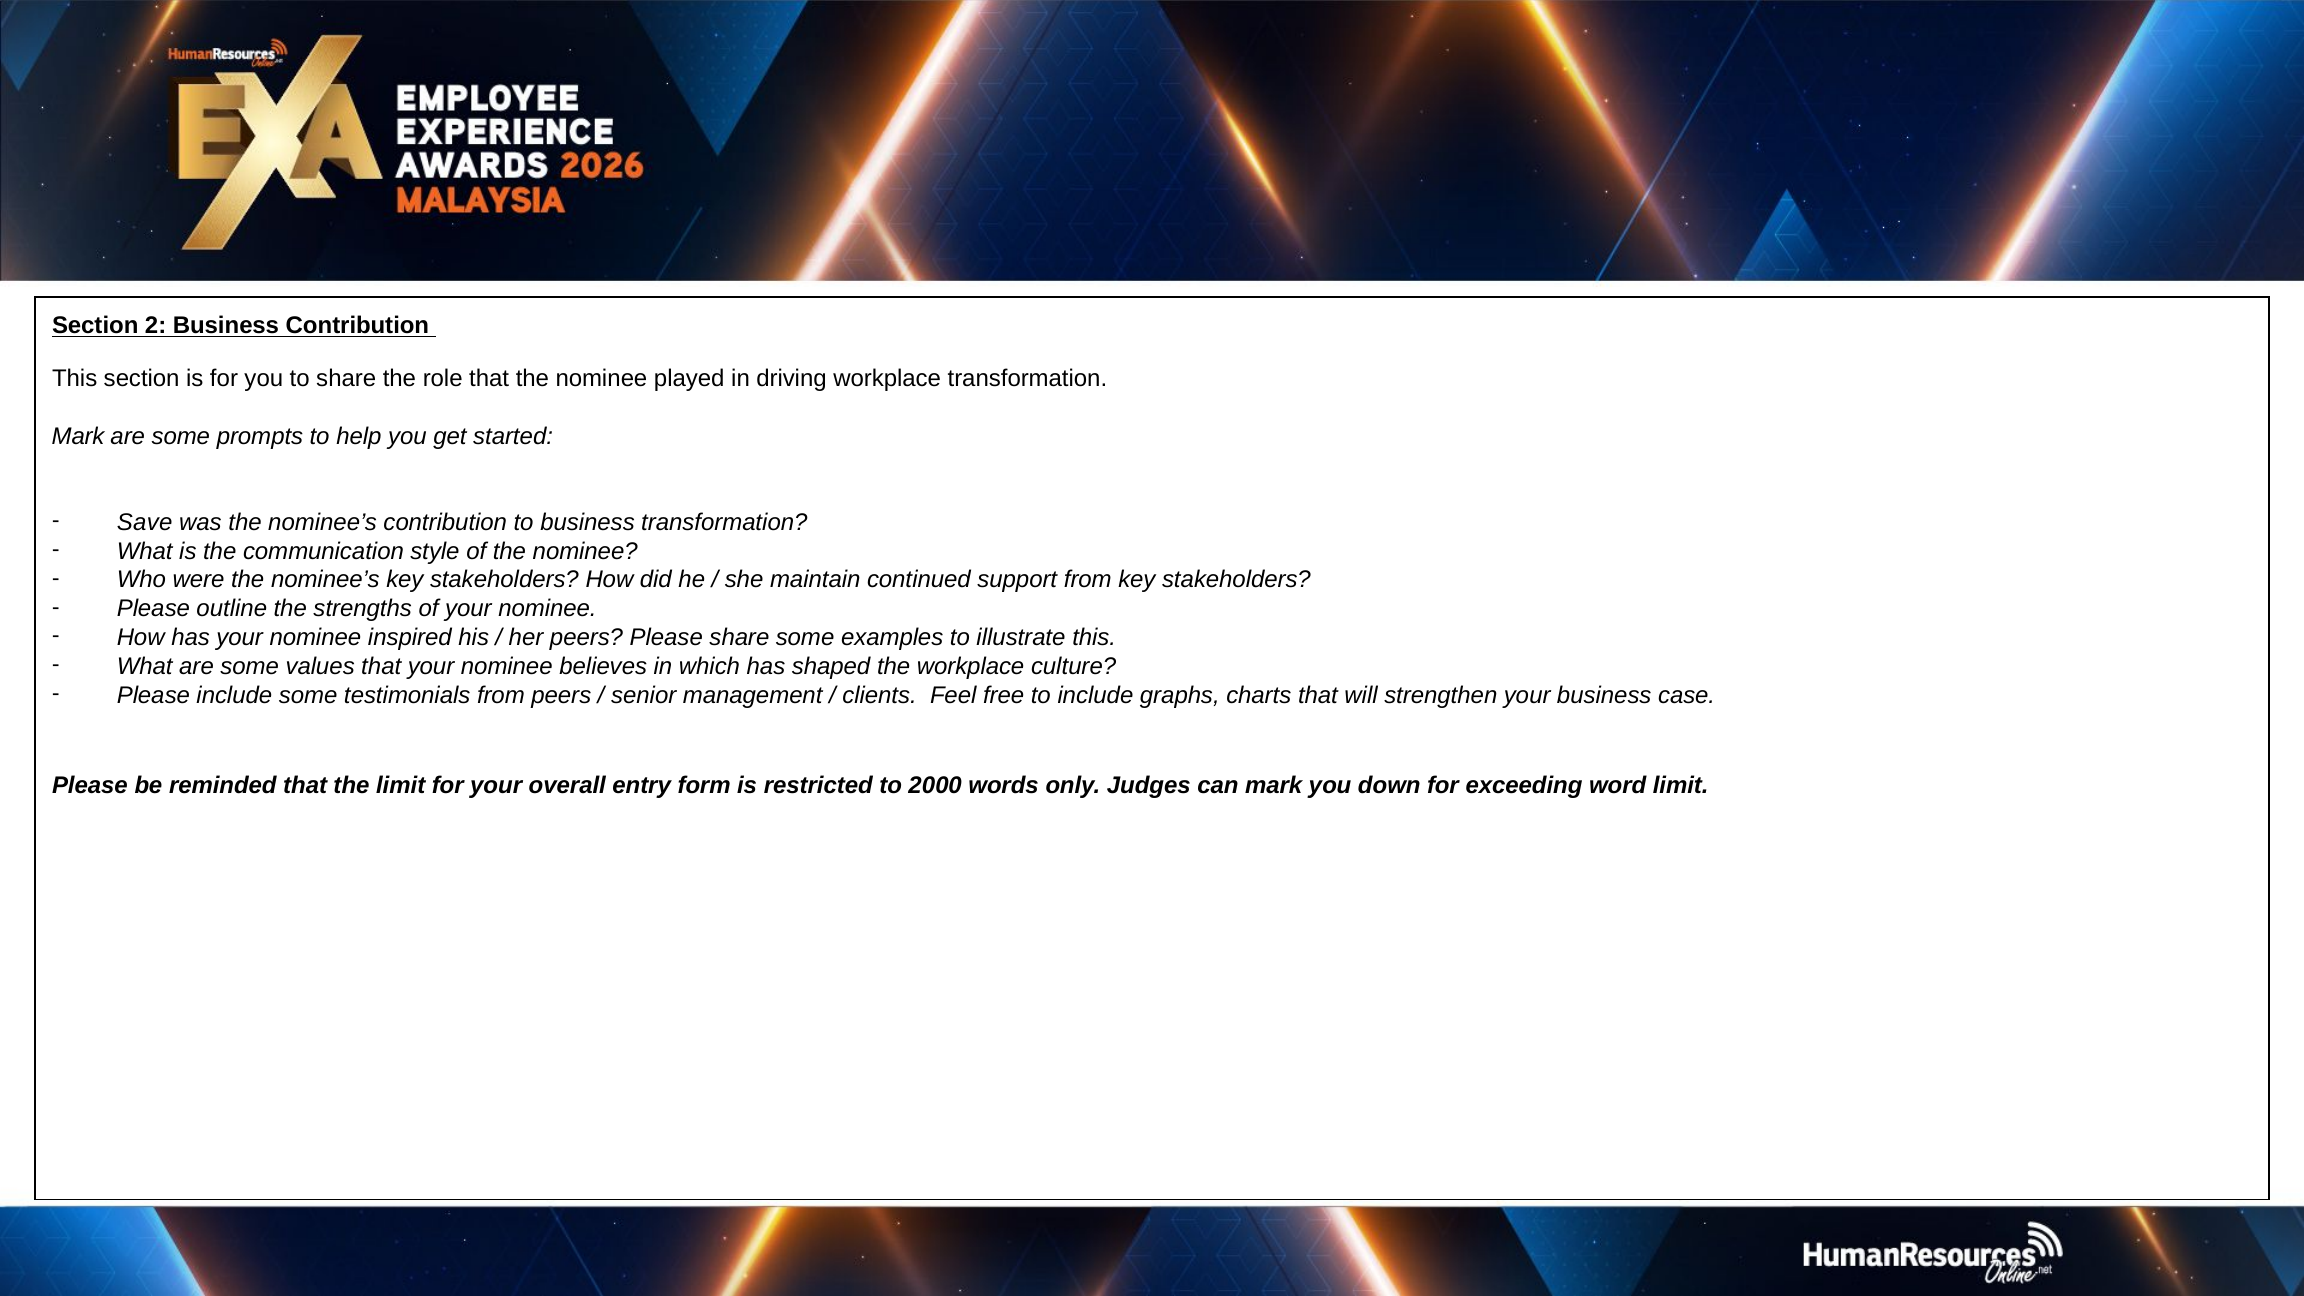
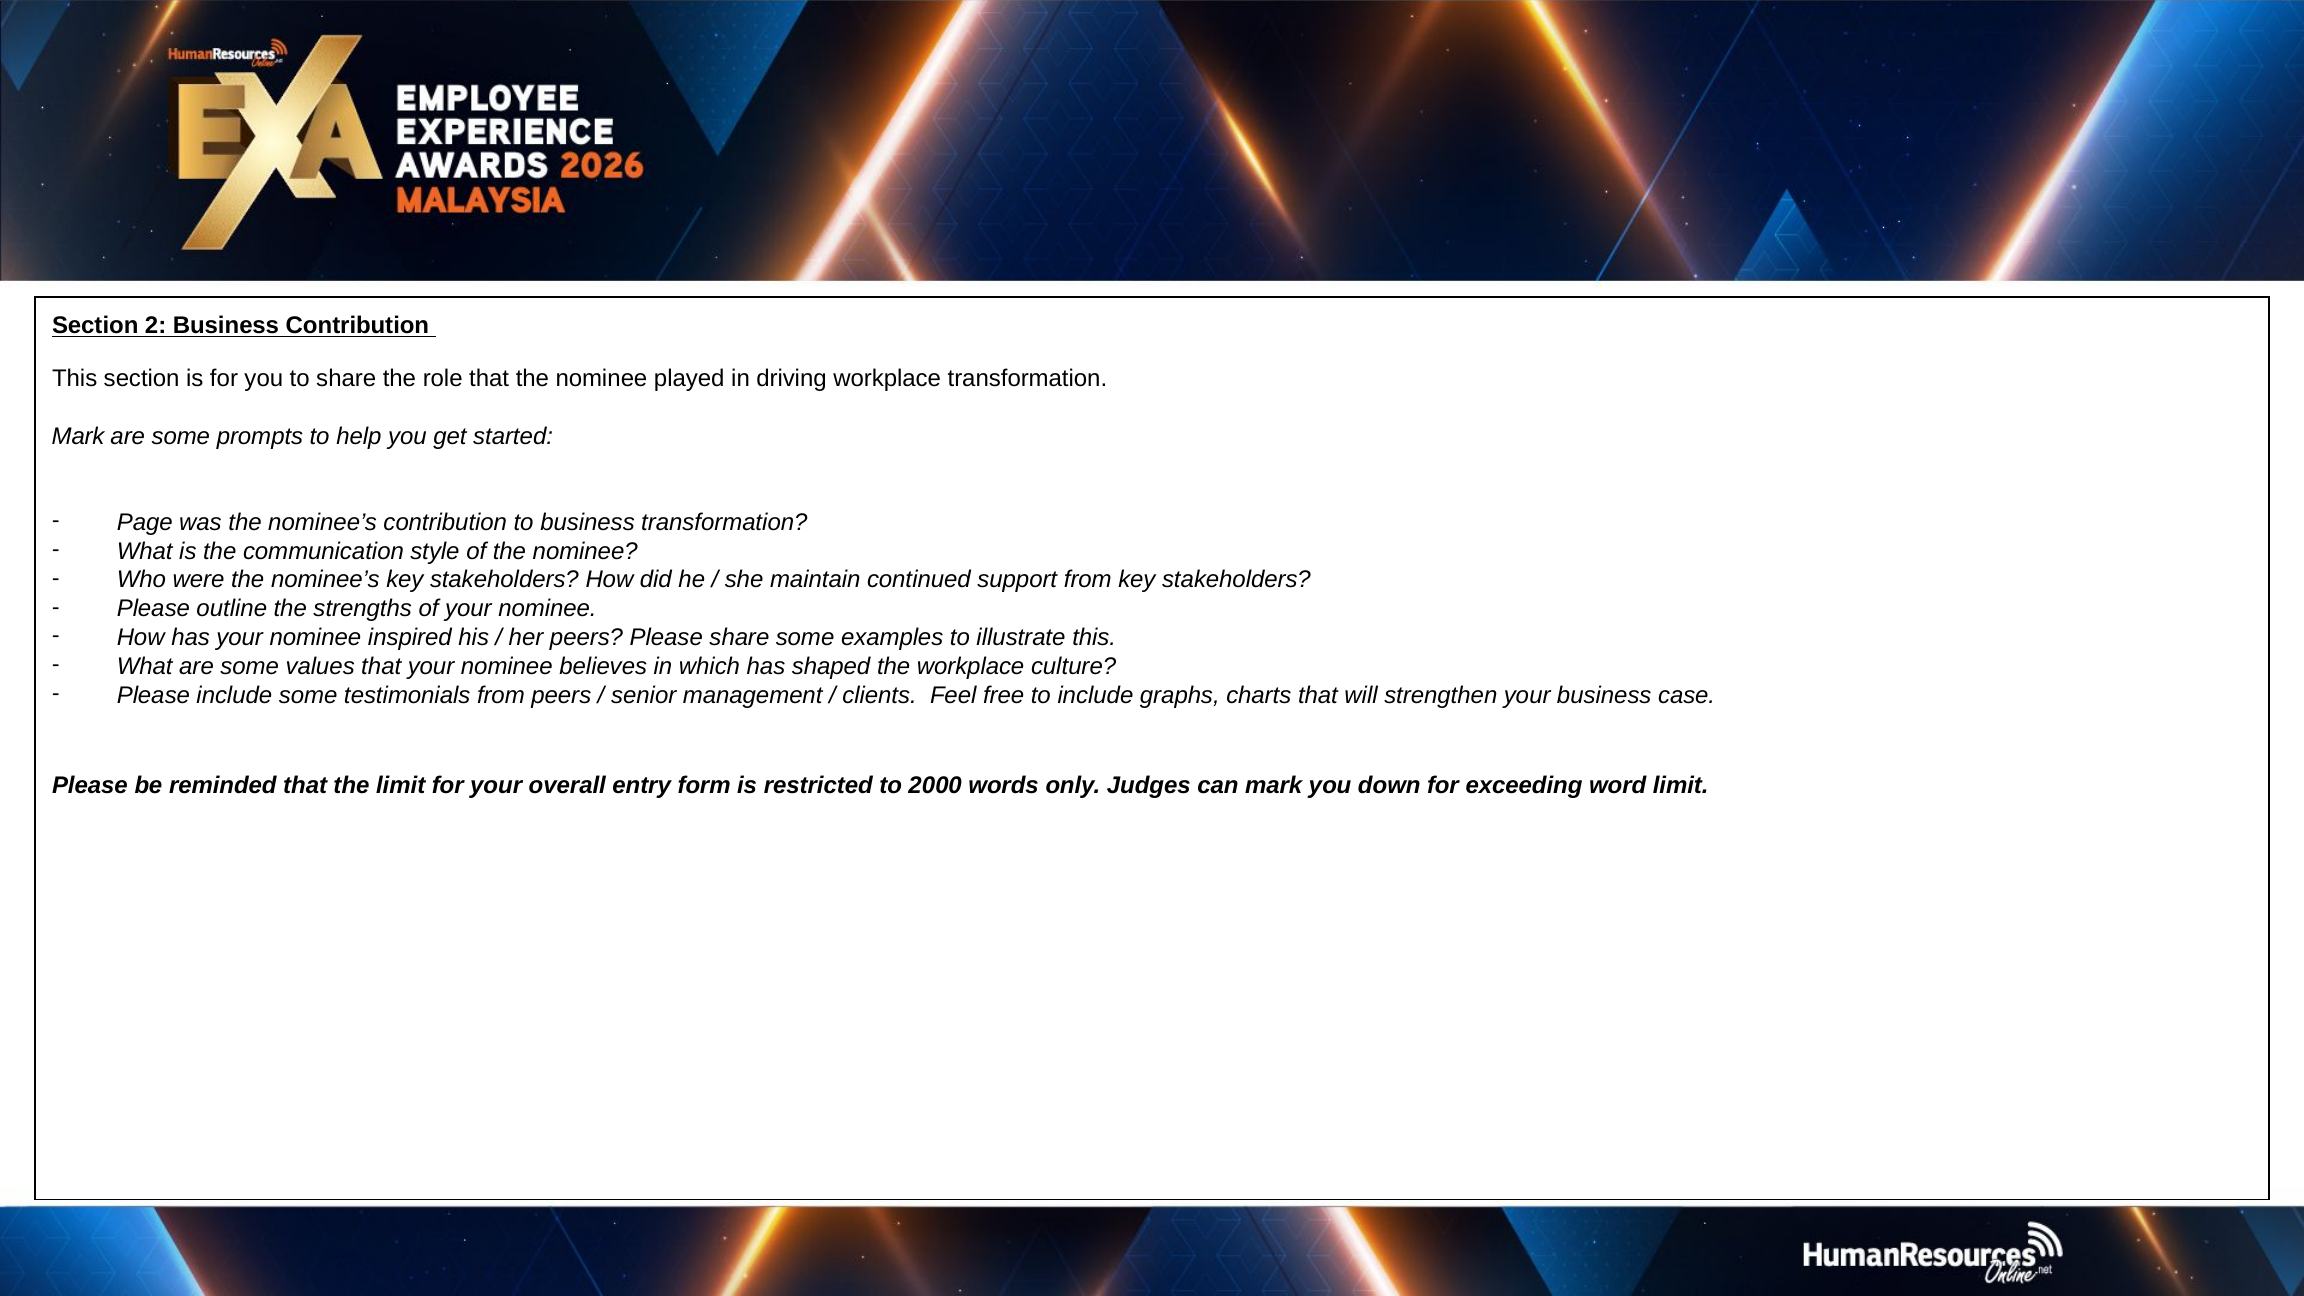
Save: Save -> Page (145, 522)
